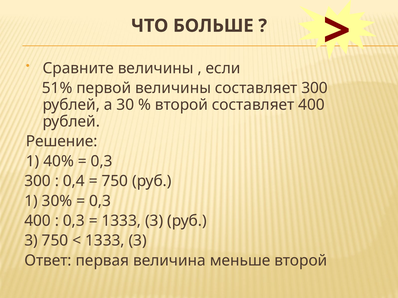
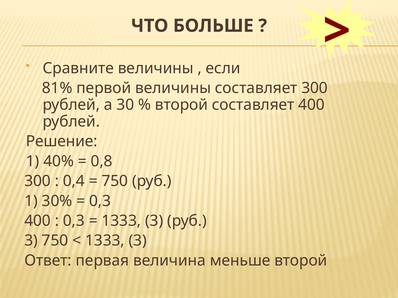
51%: 51% -> 81% (57, 88)
0,3: 0,3 -> 0,8 (102, 161)
